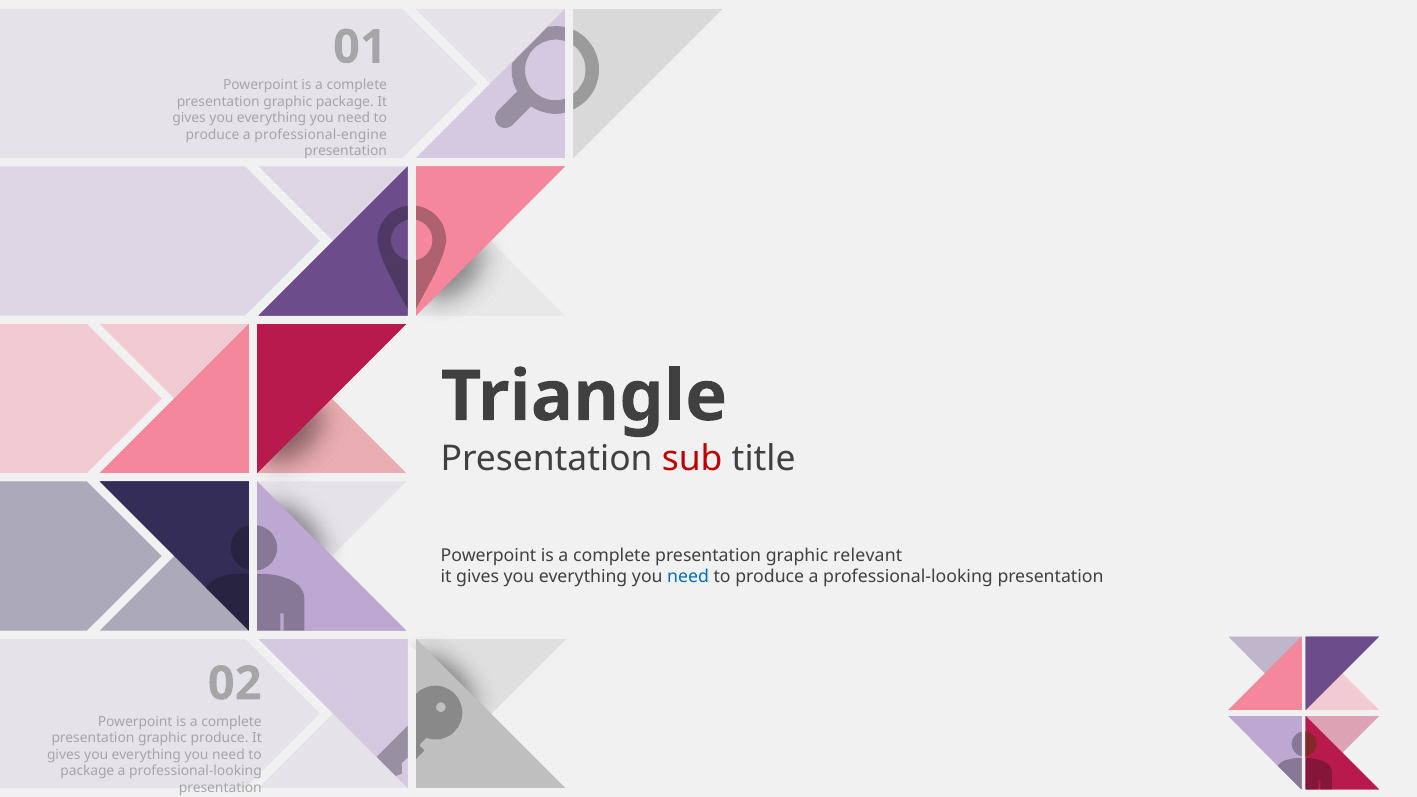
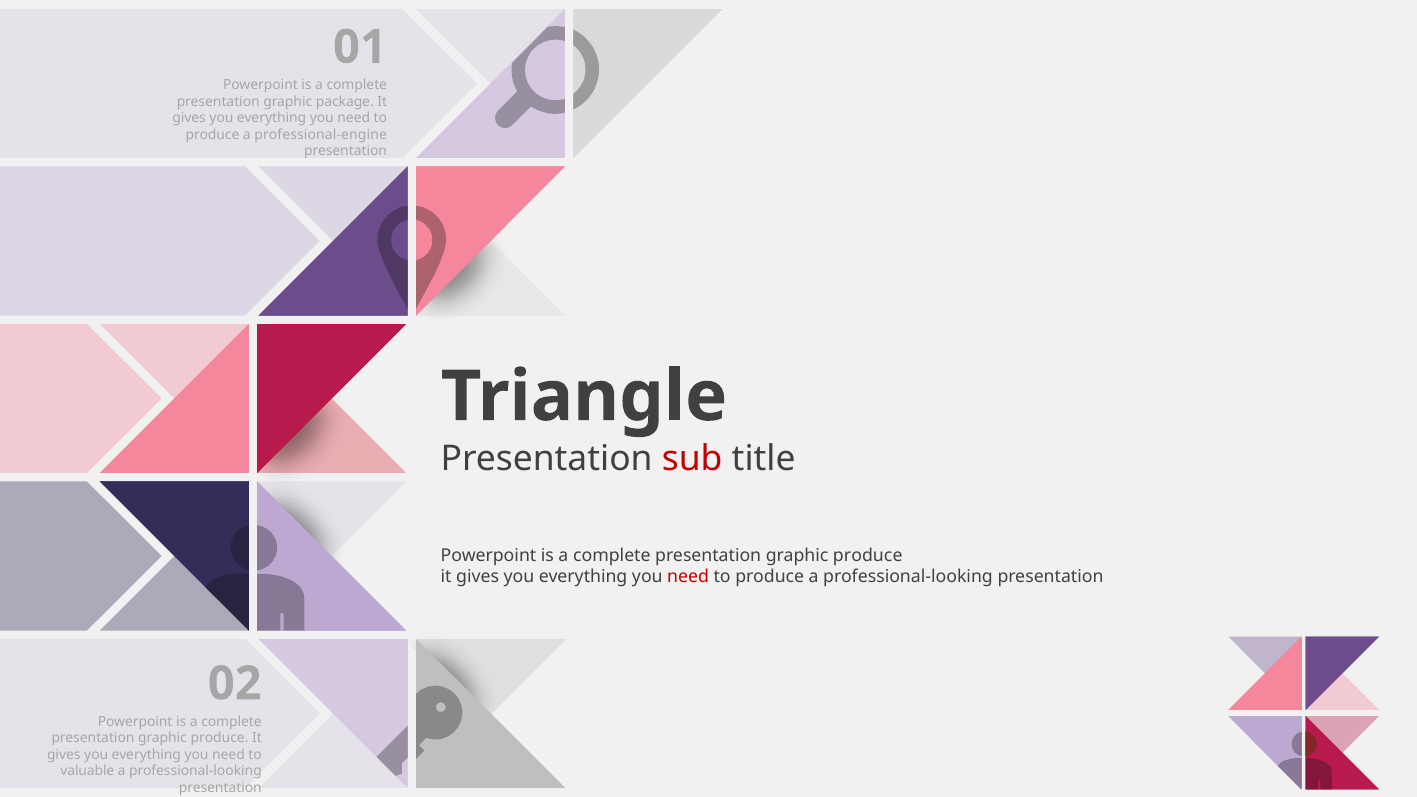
relevant: relevant -> produce (868, 555)
need colour: blue -> red (688, 577)
package: package -> valuable (87, 771)
